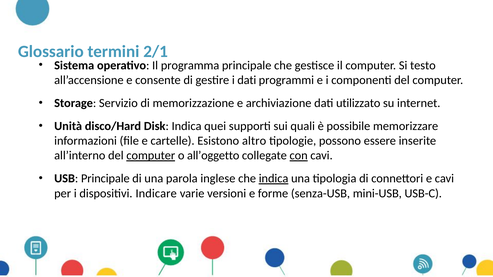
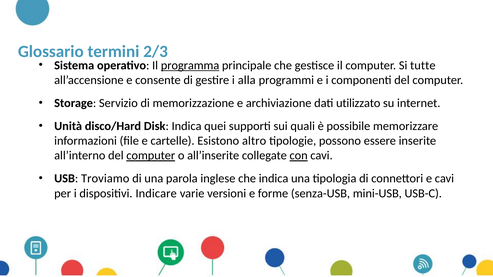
2/1: 2/1 -> 2/3 (156, 51)
programma underline: none -> present (190, 65)
testo: testo -> tutte (423, 65)
i dati: dati -> alla (247, 80)
all’oggetto: all’oggetto -> all’inserite (213, 156)
USB Principale: Principale -> Troviamo (105, 179)
indica underline: present -> none (274, 179)
